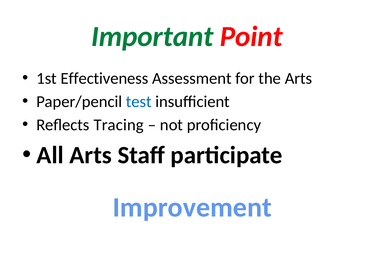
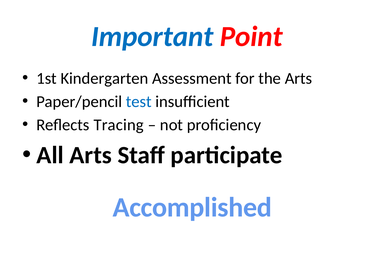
Important colour: green -> blue (152, 37)
Effectiveness: Effectiveness -> Kindergarten (104, 78)
Improvement: Improvement -> Accomplished (192, 208)
